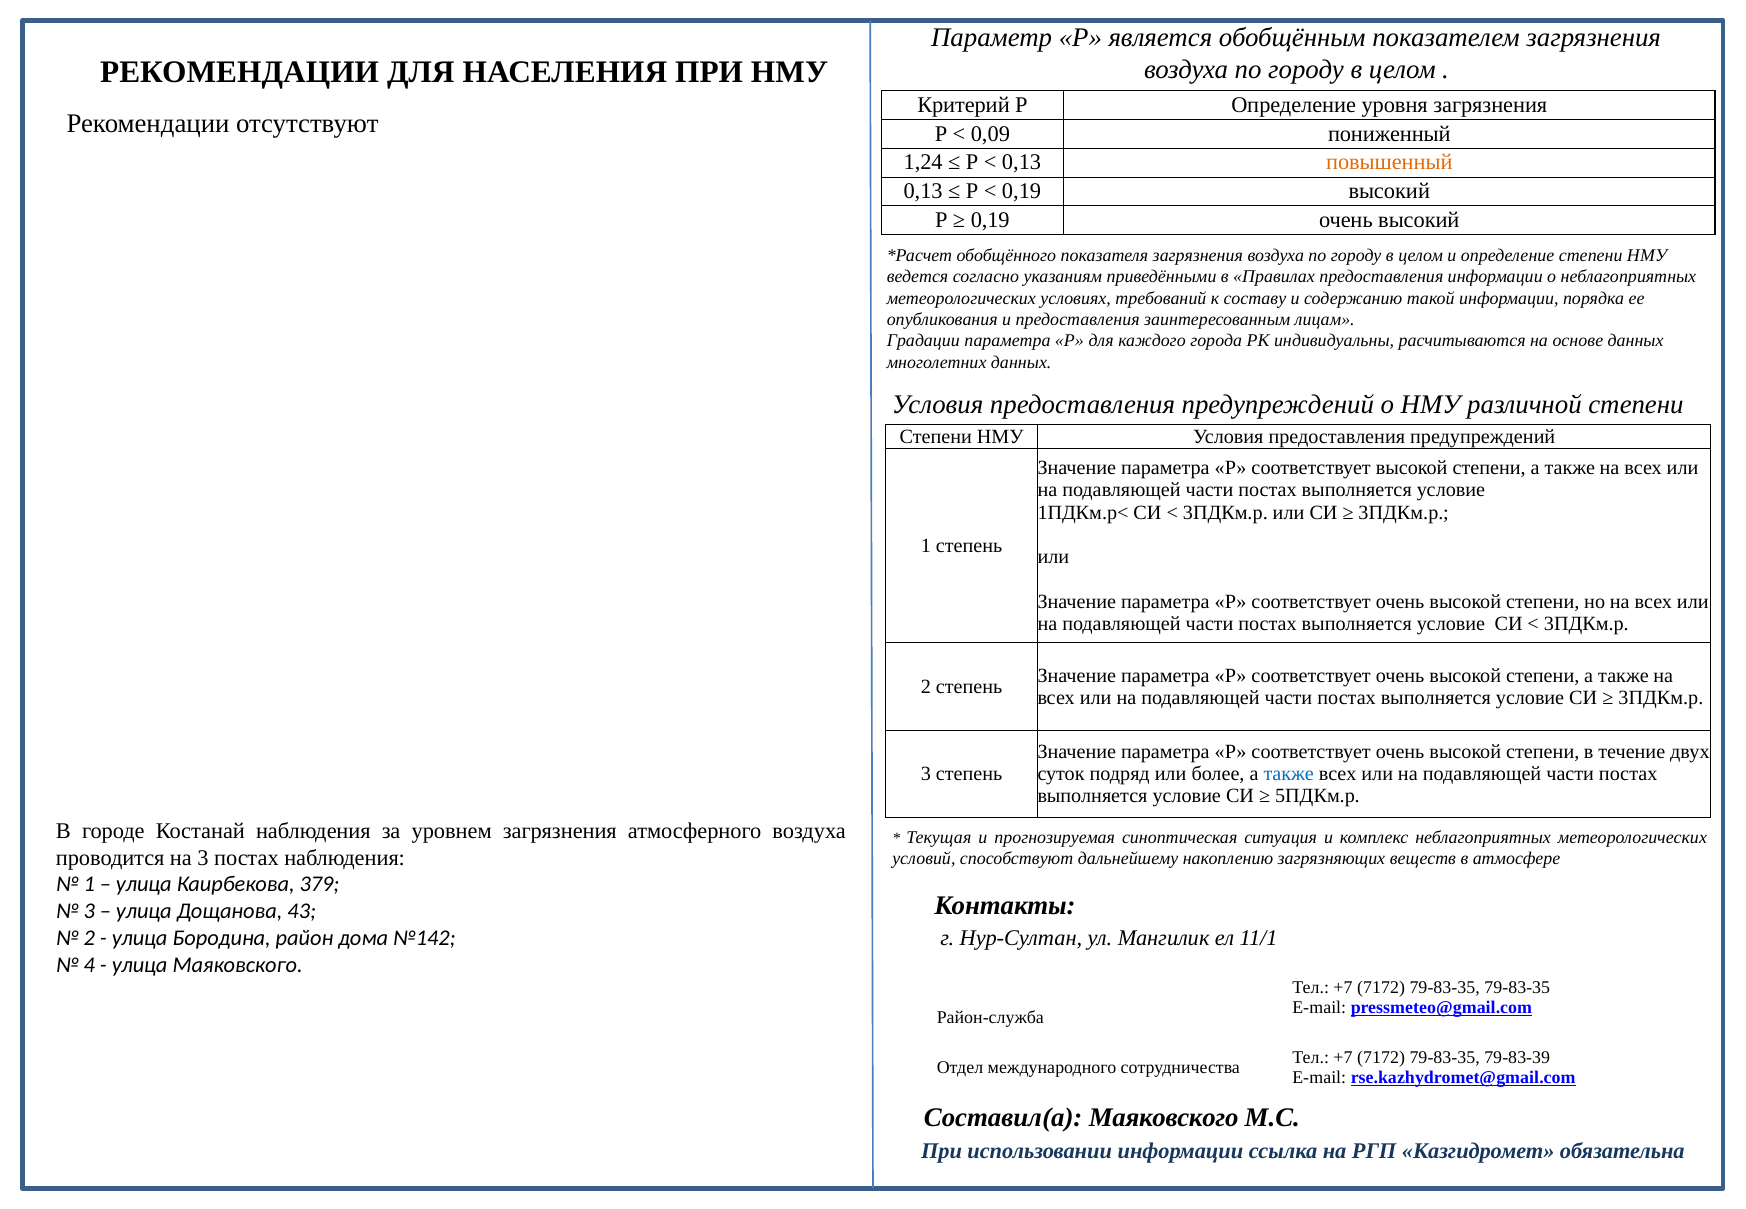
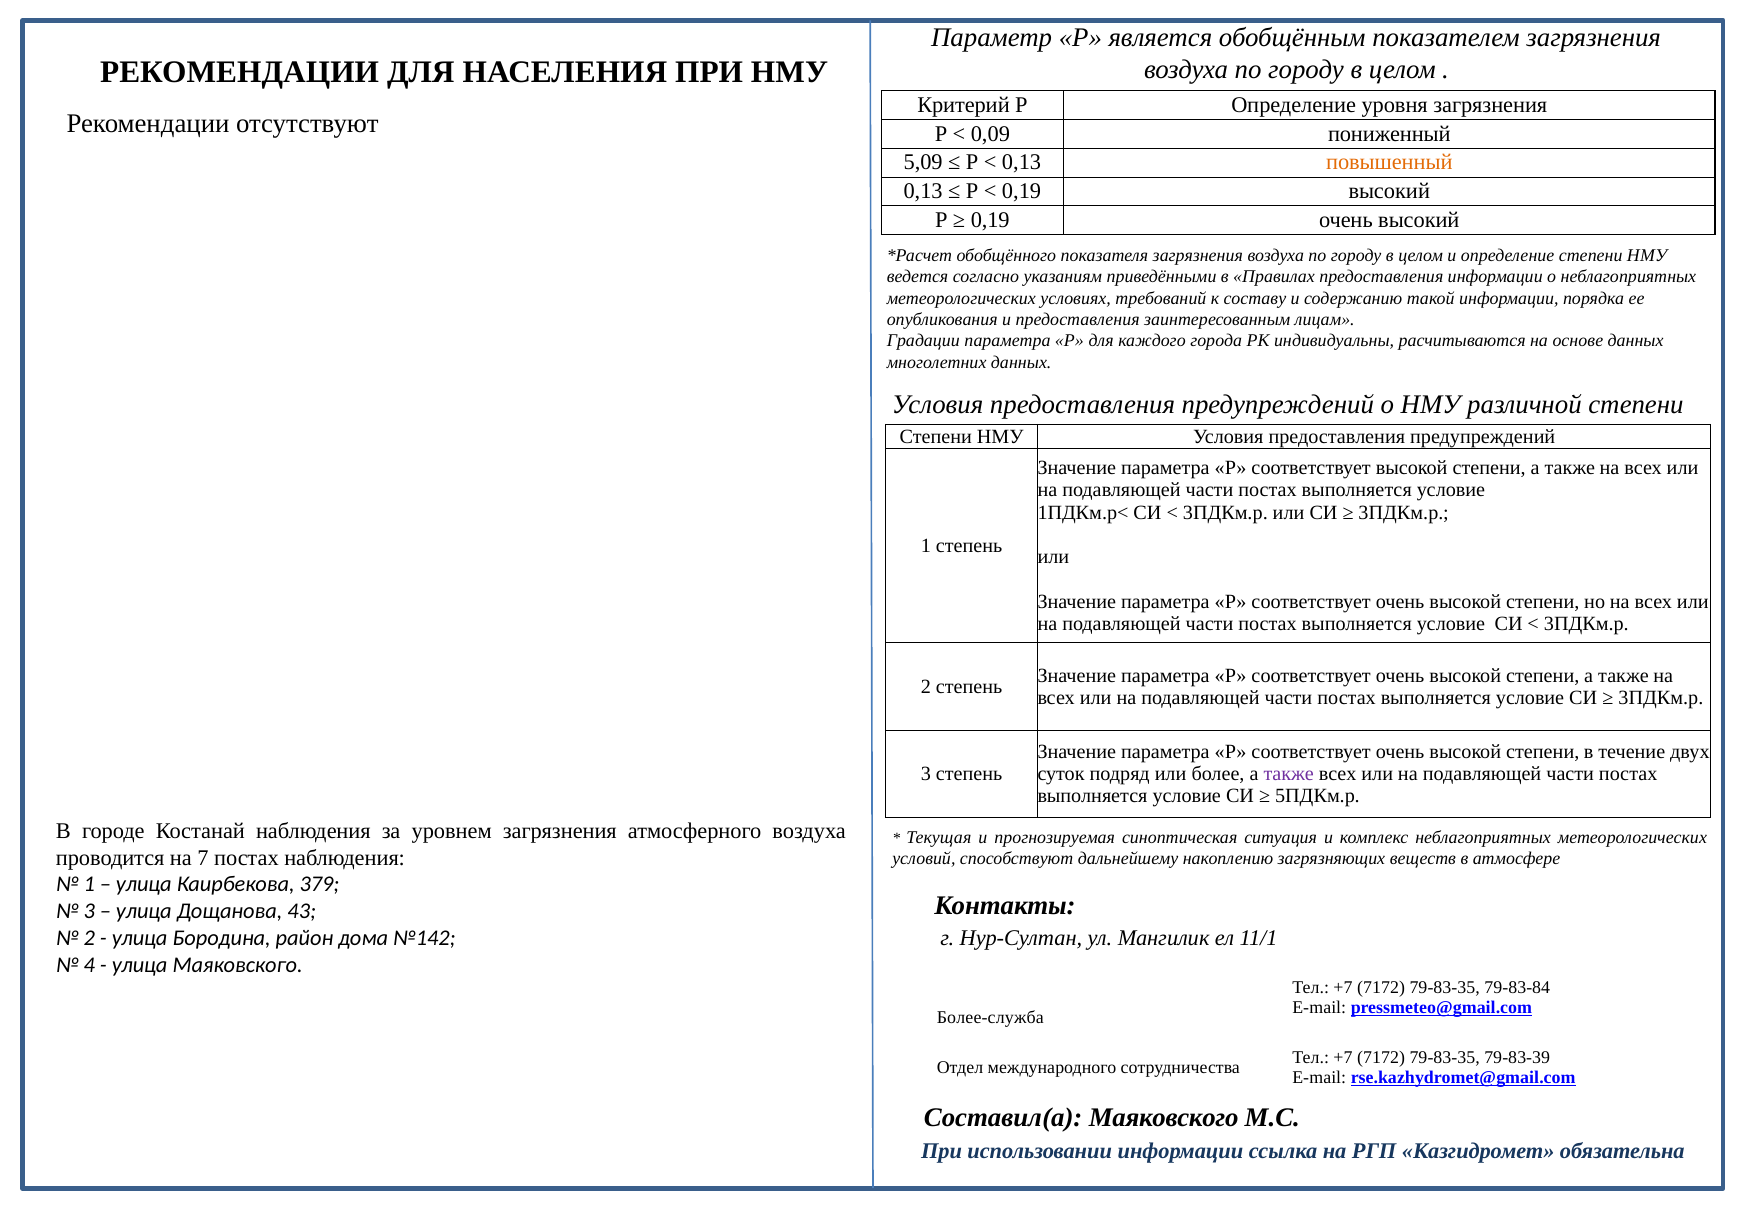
1,24: 1,24 -> 5,09 (923, 162)
также colour: blue -> purple (1289, 774)
на 3: 3 -> 7 (203, 858)
79-83-35 79-83-35: 79-83-35 -> 79-83-84 (1517, 987)
Район-служба: Район-служба -> Более-служба (990, 1017)
